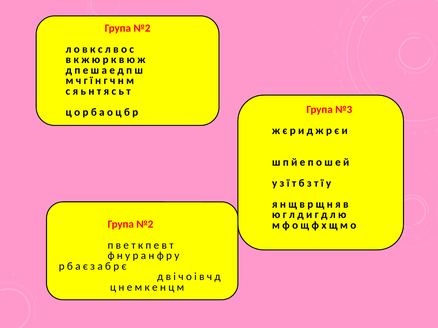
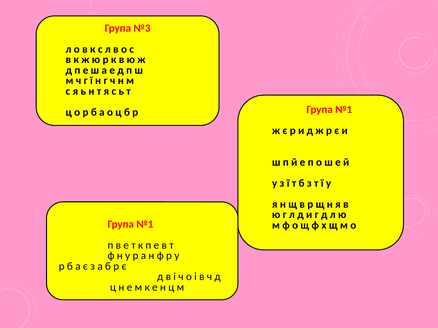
№2: №2 -> №3 (142, 28)
р Група №3: №3 -> №1 (344, 110)
№2: №2 -> №1 (145, 224)
